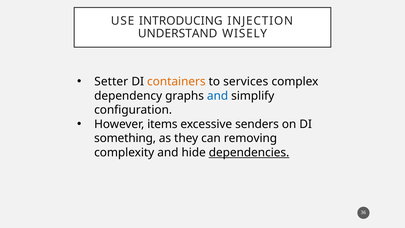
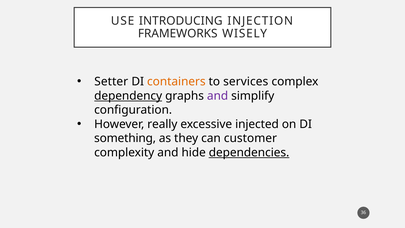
UNDERSTAND: UNDERSTAND -> FRAMEWORKS (178, 34)
dependency underline: none -> present (128, 96)
and colour: blue -> purple (218, 96)
items: items -> really (162, 124)
senders: senders -> injected (257, 124)
removing: removing -> customer (250, 138)
